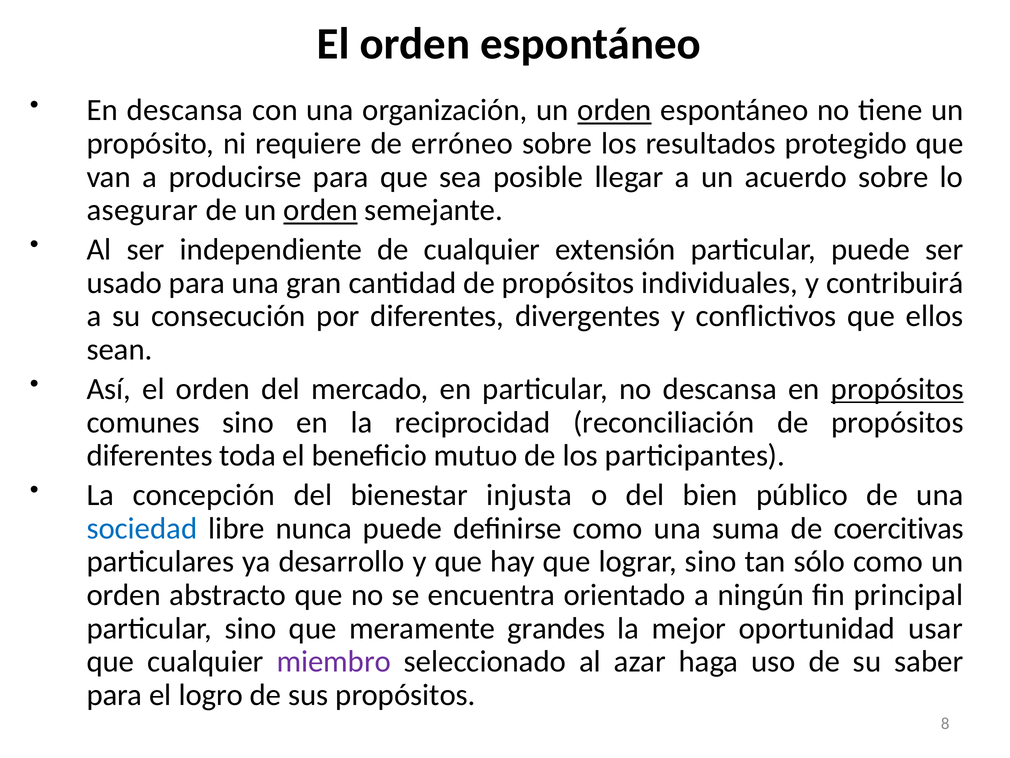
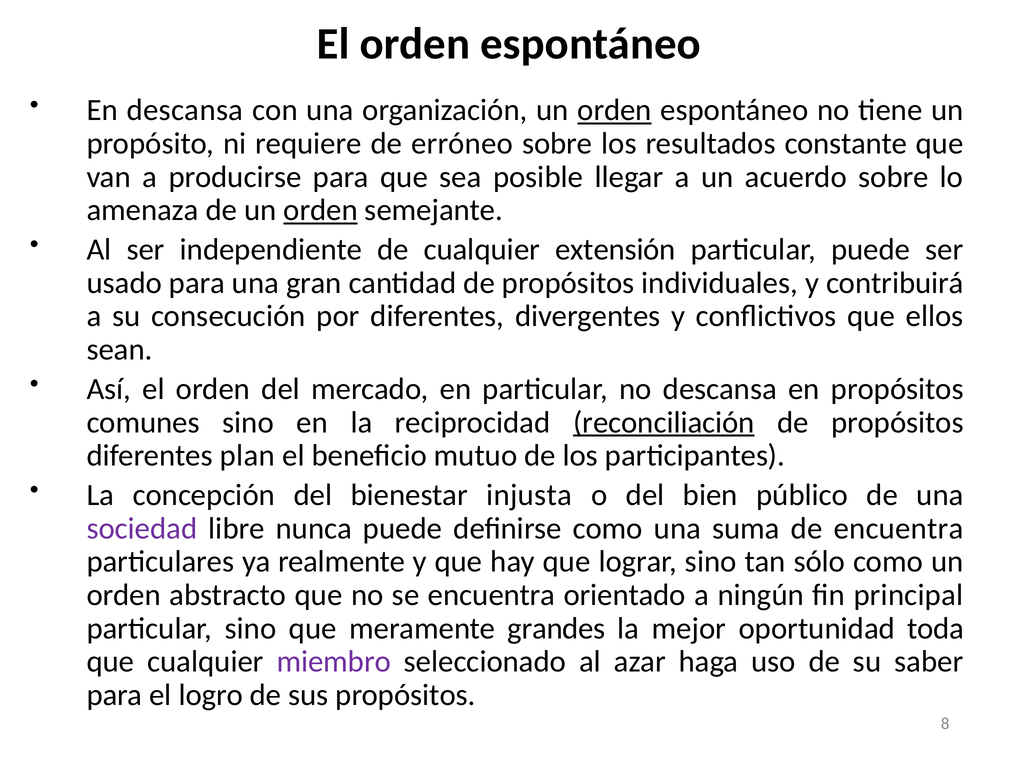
protegido: protegido -> constante (846, 143)
asegurar: asegurar -> amenaza (143, 210)
propósitos underline: present -> none (897, 389)
reconciliación underline: none -> present (664, 422)
toda: toda -> plan (247, 455)
sociedad colour: blue -> purple (142, 528)
de coercitivas: coercitivas -> encuentra (899, 528)
desarrollo: desarrollo -> realmente (342, 561)
usar: usar -> toda (936, 628)
